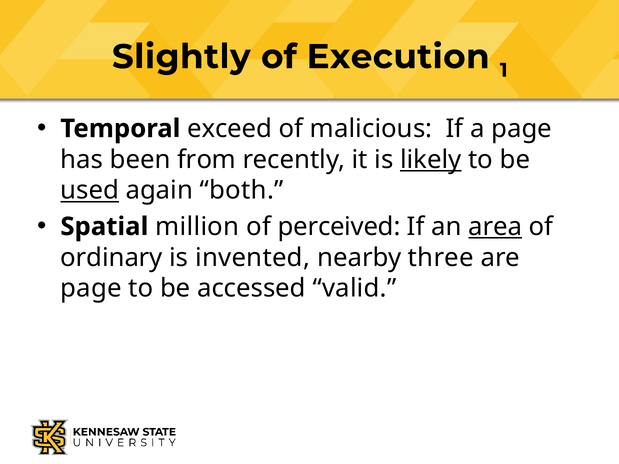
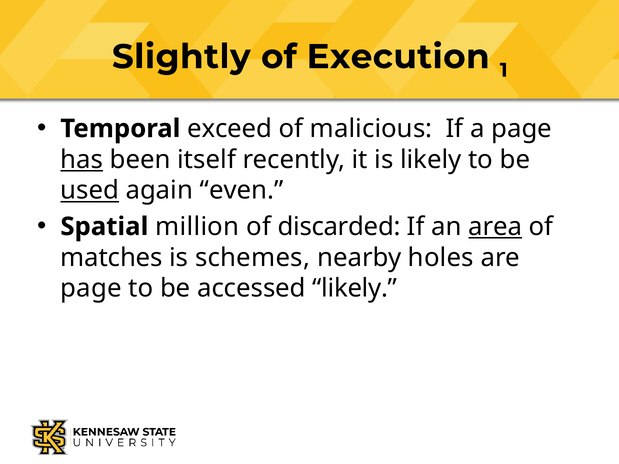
has underline: none -> present (82, 160)
from: from -> itself (207, 160)
likely underline: present -> none (431, 160)
both: both -> even (242, 191)
perceived: perceived -> discarded (339, 227)
ordinary: ordinary -> matches (111, 258)
invented: invented -> schemes (253, 258)
three: three -> holes (441, 258)
accessed valid: valid -> likely (355, 289)
